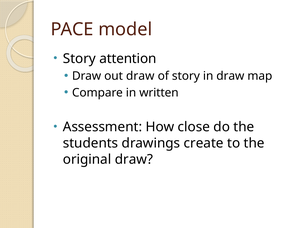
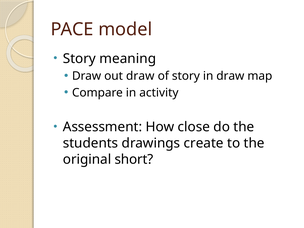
attention: attention -> meaning (128, 59)
written: written -> activity (159, 93)
original draw: draw -> short (134, 159)
